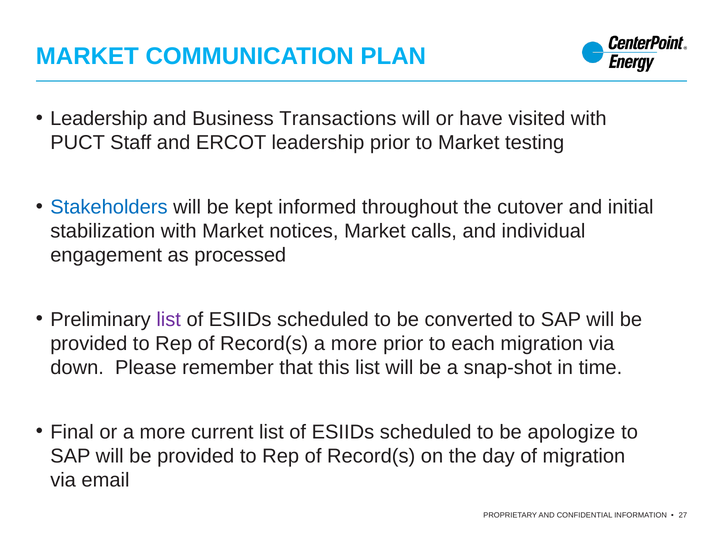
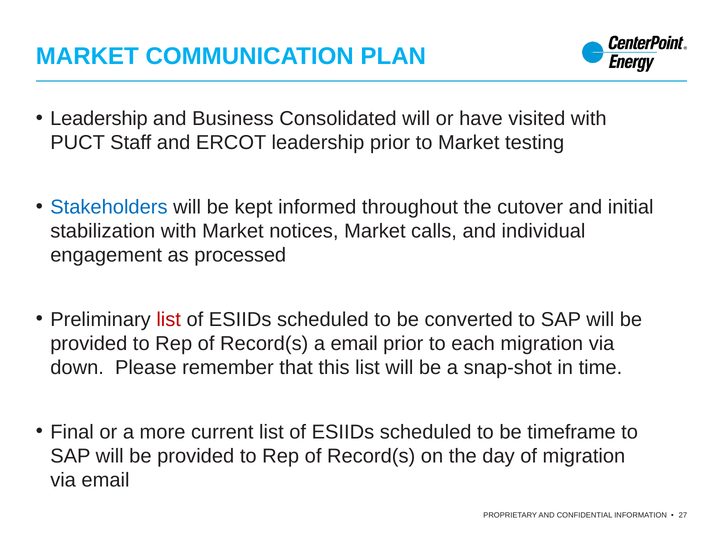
Transactions: Transactions -> Consolidated (338, 119)
list colour: purple -> red (169, 320)
Record(s a more: more -> email (354, 344)
apologize: apologize -> timeframe (572, 432)
